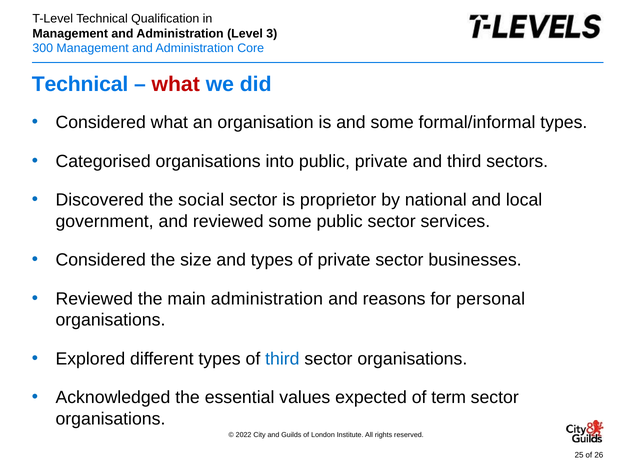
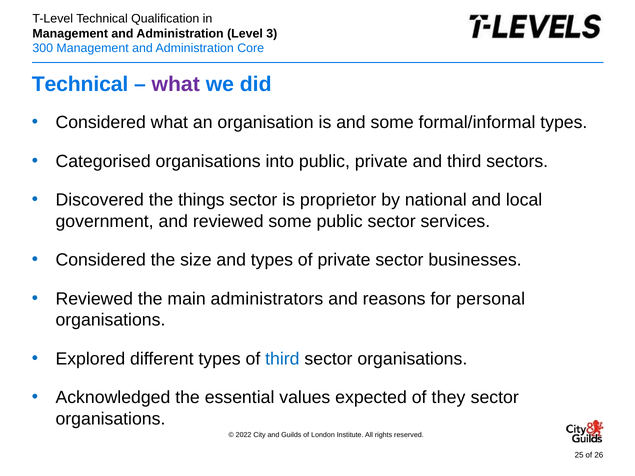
what colour: red -> purple (176, 84)
social: social -> things (201, 200)
main administration: administration -> administrators (267, 299)
term: term -> they (449, 398)
